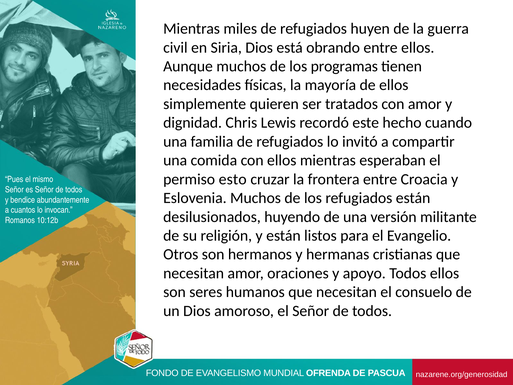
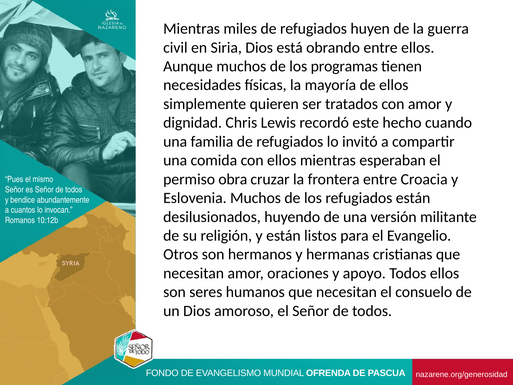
esto: esto -> obra (233, 179)
